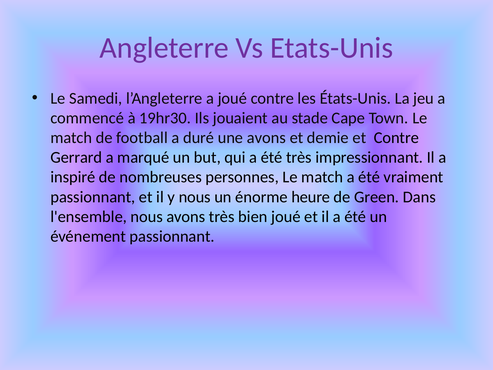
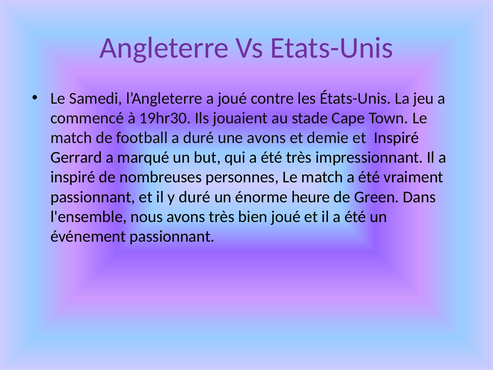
et Contre: Contre -> Inspiré (396, 138)
y nous: nous -> duré (195, 197)
